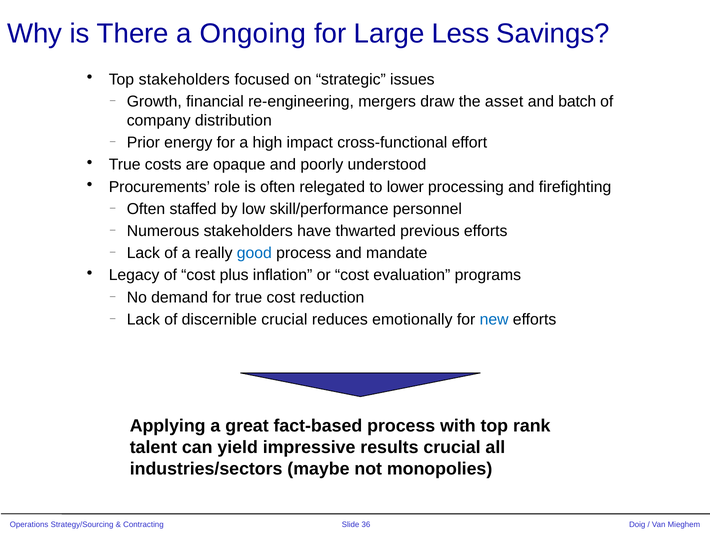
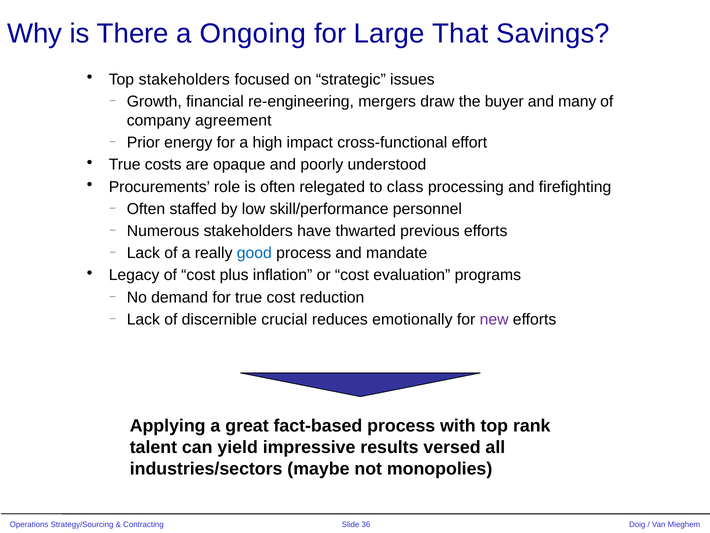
Less: Less -> That (460, 33)
asset: asset -> buyer (504, 102)
batch: batch -> many (577, 102)
distribution: distribution -> agreement (233, 120)
lower: lower -> class (405, 187)
new colour: blue -> purple (494, 319)
results crucial: crucial -> versed (452, 447)
